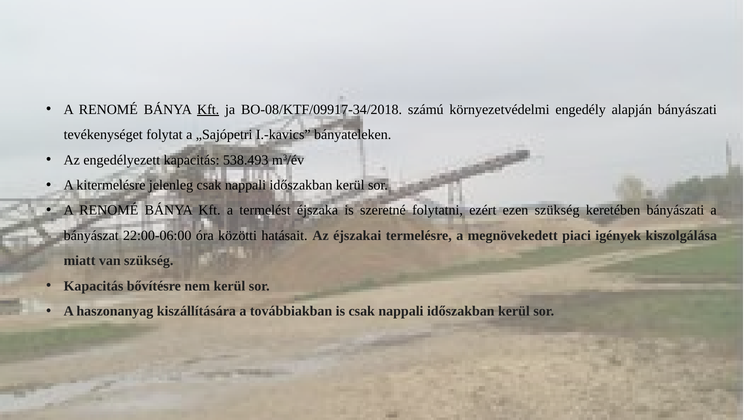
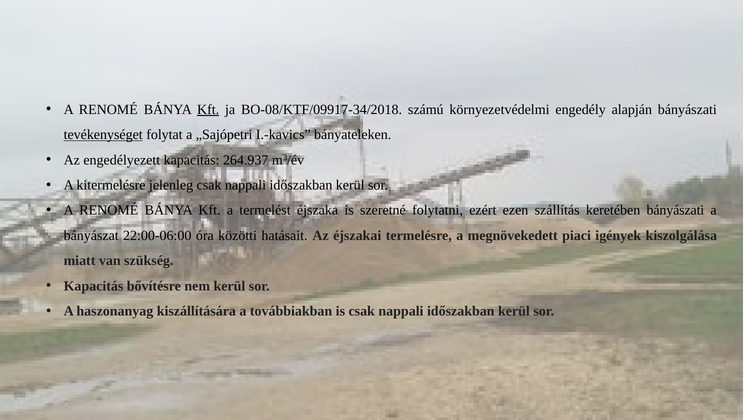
tevékenységet underline: none -> present (103, 135)
538.493: 538.493 -> 264.937 (246, 160)
ezen szükség: szükség -> szállítás (557, 210)
